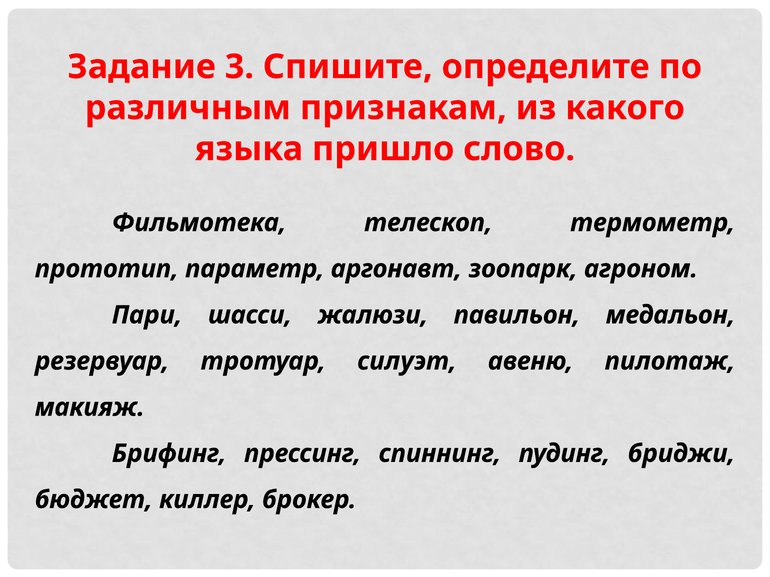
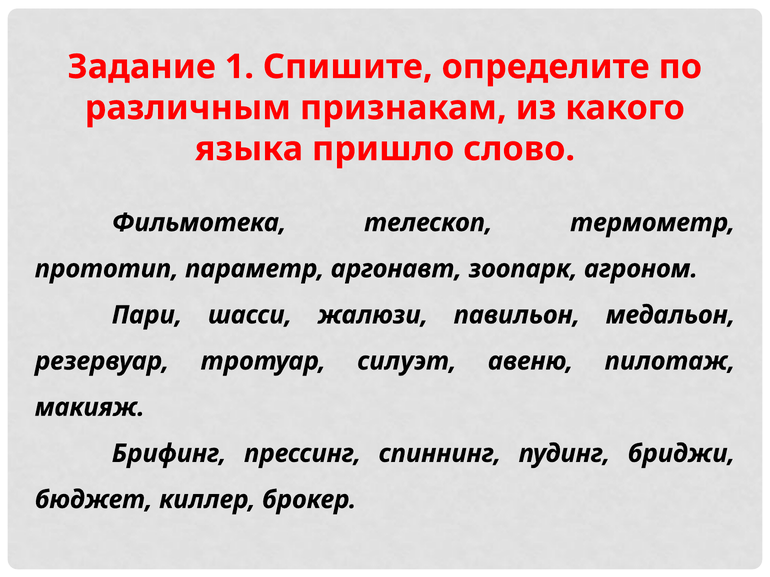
3: 3 -> 1 (239, 67)
